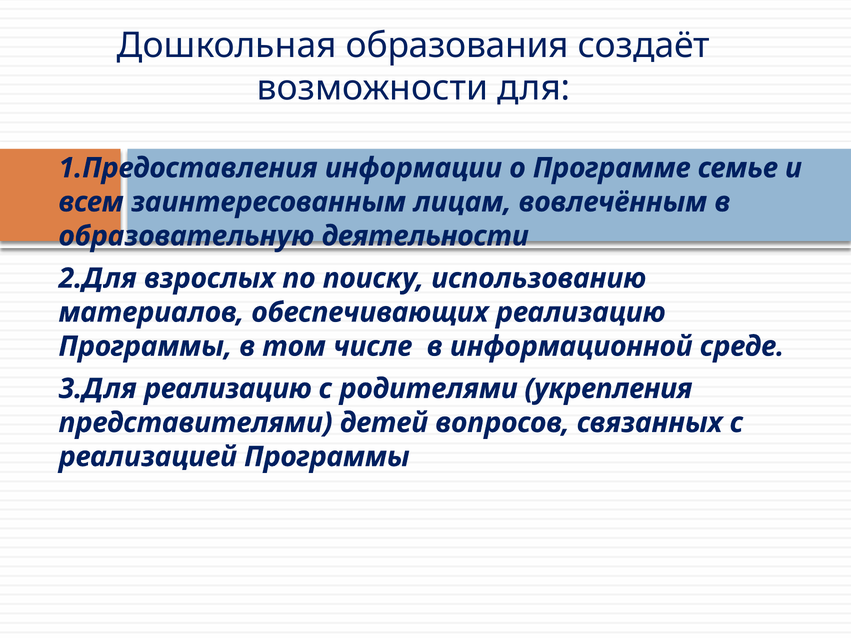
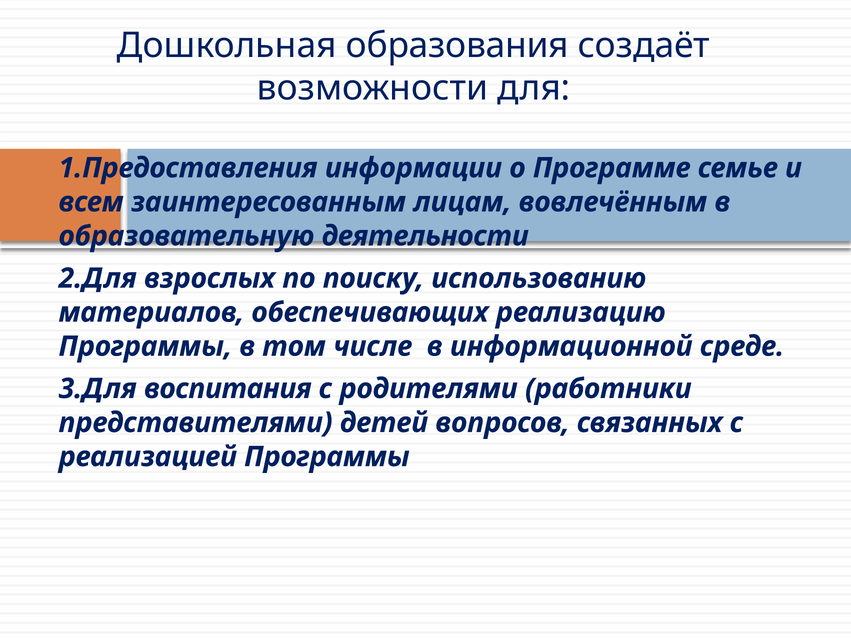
3.Для реализацию: реализацию -> воспитания (228, 389)
укрепления: укрепления -> работники (608, 389)
